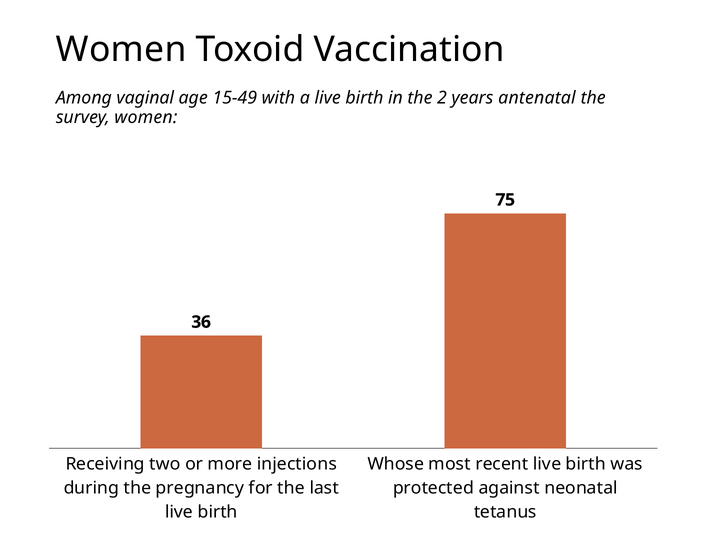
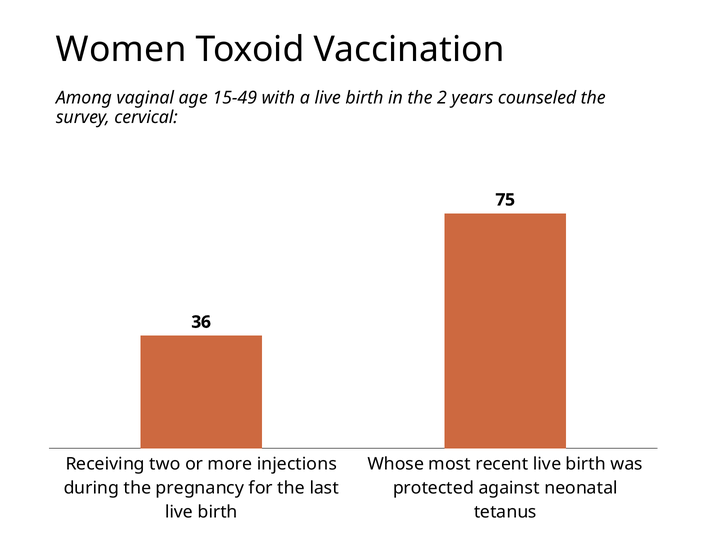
antenatal: antenatal -> counseled (537, 98)
survey women: women -> cervical (146, 117)
